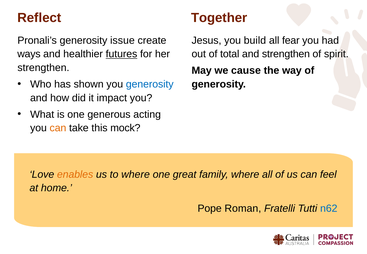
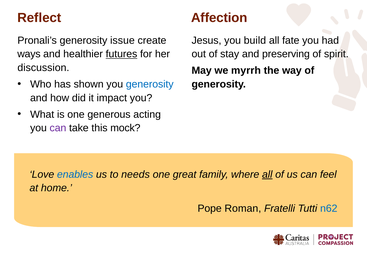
Together: Together -> Affection (219, 18)
fear: fear -> fate (291, 40)
total: total -> stay (230, 54)
and strengthen: strengthen -> preserving (286, 54)
strengthen: strengthen -> discussion (43, 68)
cause: cause -> myrrh (246, 71)
can colour: orange -> purple (58, 128)
enables colour: orange -> blue (75, 174)
to where: where -> needs (136, 174)
all underline: none -> present (267, 174)
